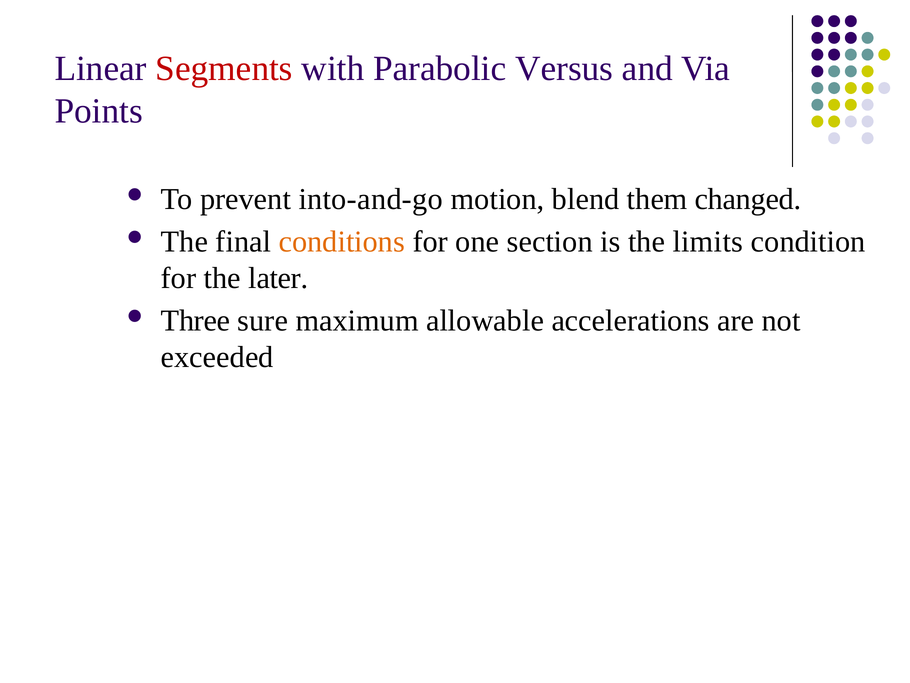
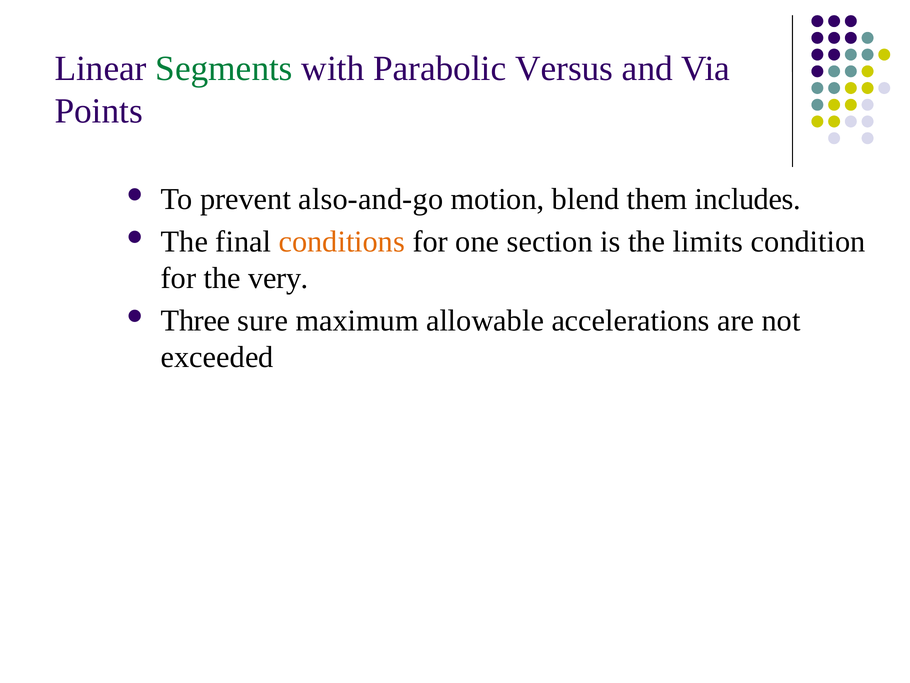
Segments colour: red -> green (224, 68)
into-and-go: into-and-go -> also-and-go (371, 199)
changed: changed -> includes (748, 199)
later: later -> very (278, 278)
